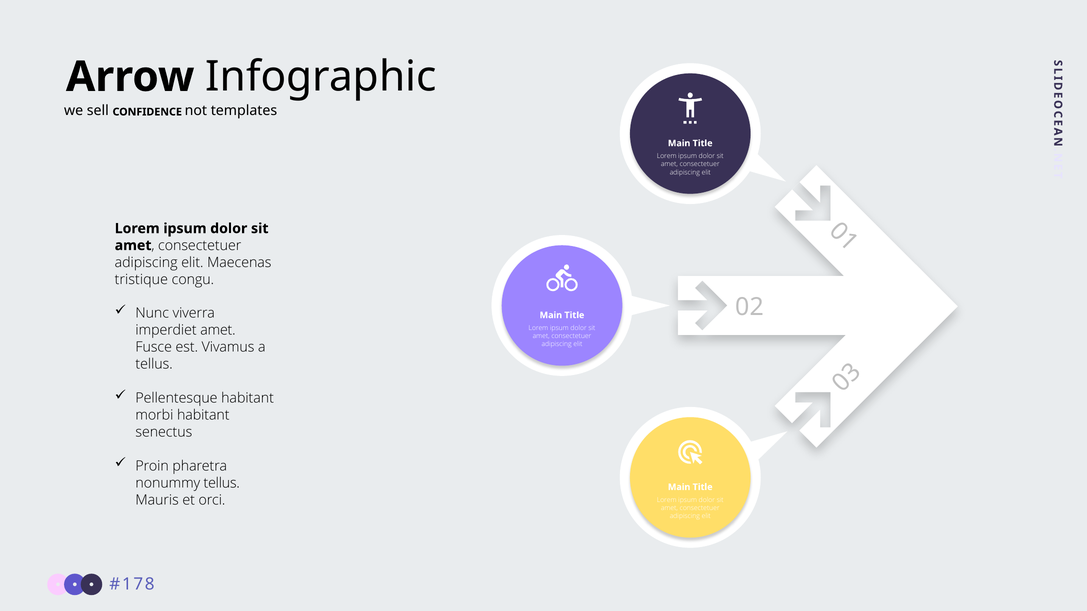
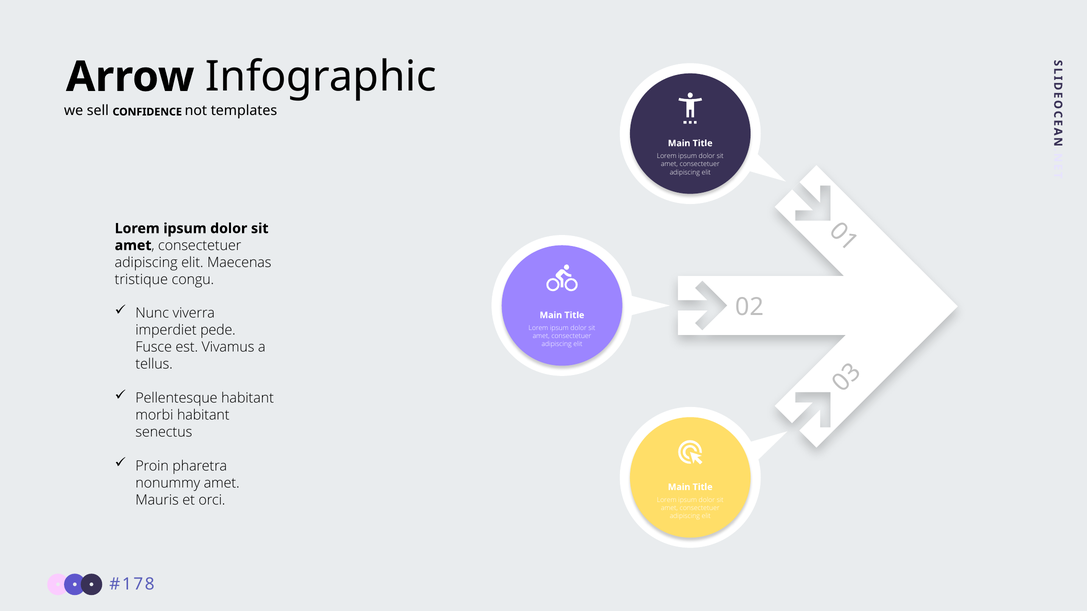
imperdiet amet: amet -> pede (218, 331)
nonummy tellus: tellus -> amet (222, 483)
